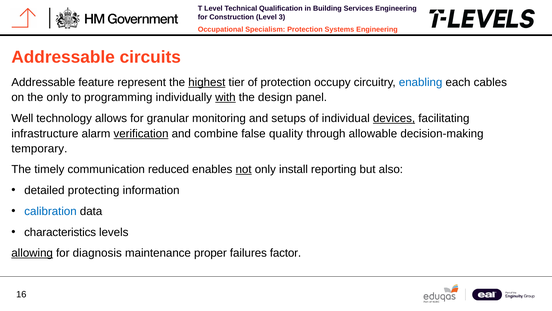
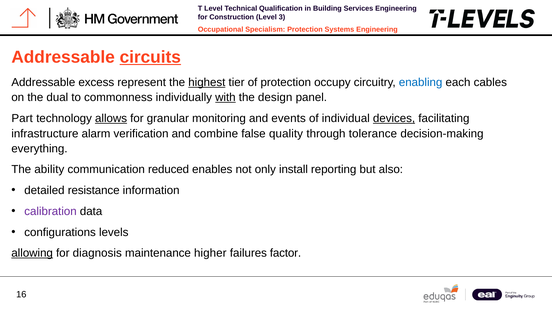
circuits underline: none -> present (150, 57)
feature: feature -> excess (96, 82)
the only: only -> dual (57, 97)
programming: programming -> commonness (118, 97)
Well: Well -> Part (22, 118)
allows underline: none -> present (111, 118)
setups: setups -> events (289, 118)
verification underline: present -> none (141, 133)
allowable: allowable -> tolerance (373, 133)
temporary: temporary -> everything (39, 149)
timely: timely -> ability (49, 169)
not underline: present -> none (244, 169)
protecting: protecting -> resistance (94, 190)
calibration colour: blue -> purple (50, 211)
characteristics: characteristics -> configurations (60, 232)
proper: proper -> higher (210, 253)
